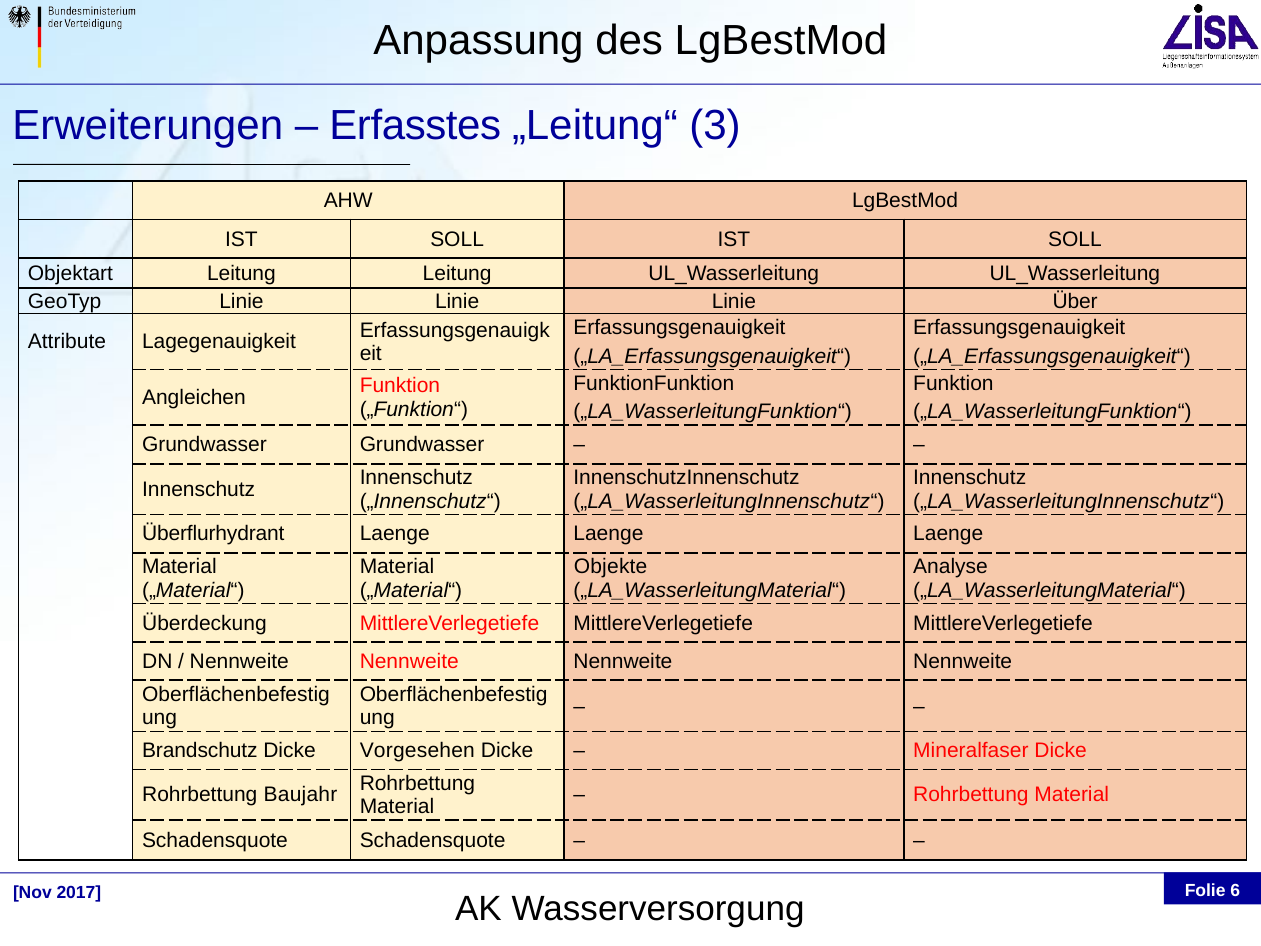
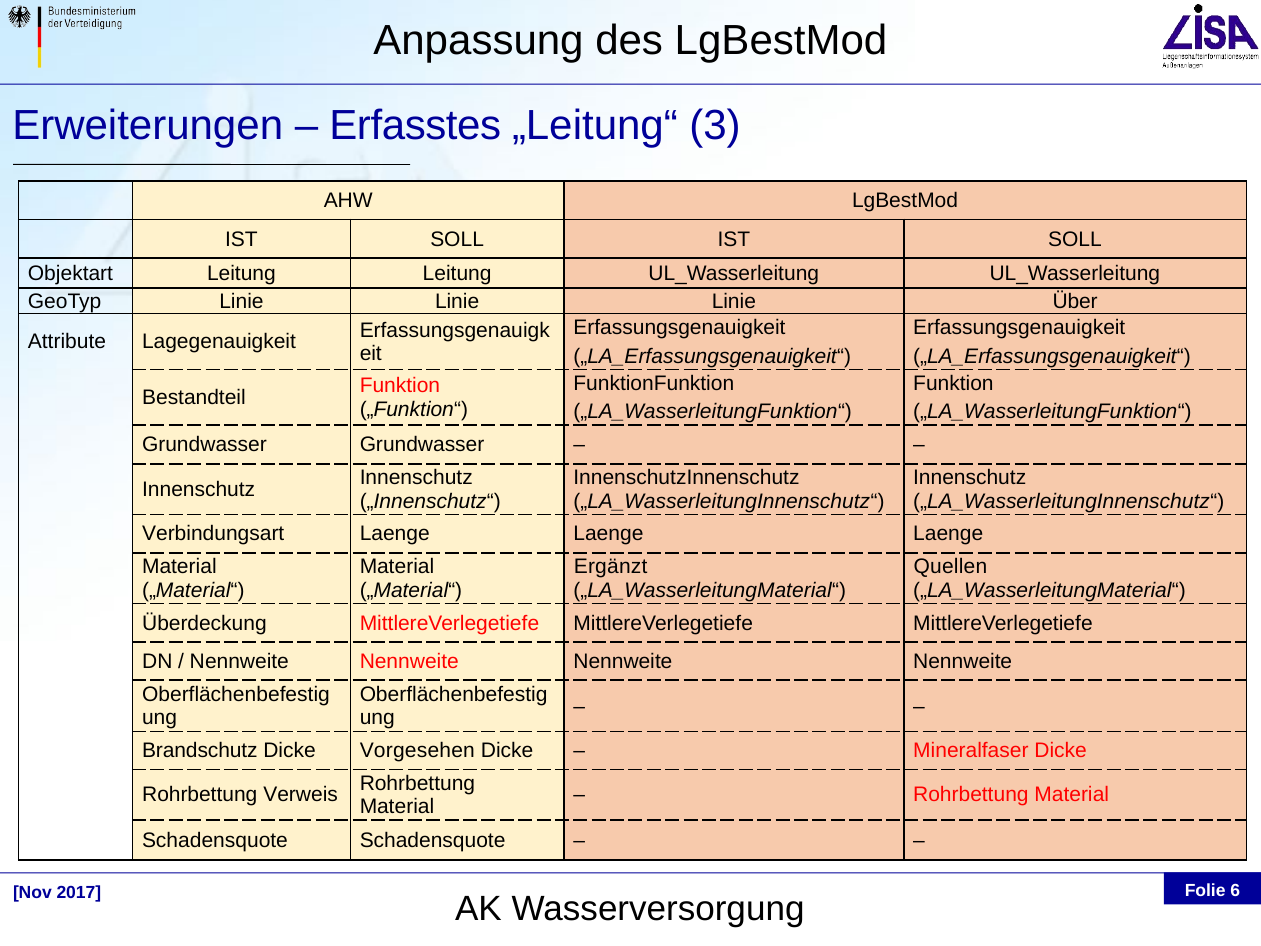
Angleichen: Angleichen -> Bestandteil (194, 398)
Überflurhydrant: Überflurhydrant -> Verbindungsart (213, 534)
Objekte: Objekte -> Ergänzt (611, 567)
Analyse: Analyse -> Quellen (950, 567)
Baujahr: Baujahr -> Verweis (301, 795)
